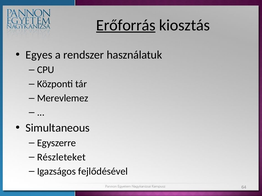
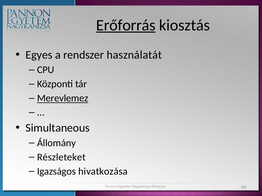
használatuk: használatuk -> használatát (134, 55)
Merevlemez underline: none -> present (63, 98)
Egyszerre: Egyszerre -> Állomány (56, 143)
fejlődésével: fejlődésével -> hivatkozása (103, 172)
